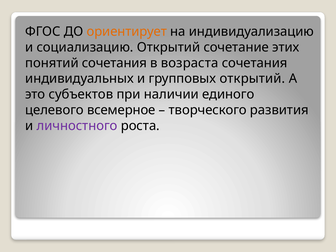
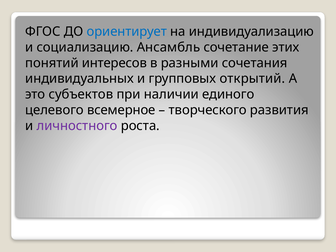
ориентирует colour: orange -> blue (127, 32)
социализацию Открытий: Открытий -> Ансамбль (168, 47)
понятий сочетания: сочетания -> интересов (114, 63)
возраста: возраста -> разными (190, 63)
